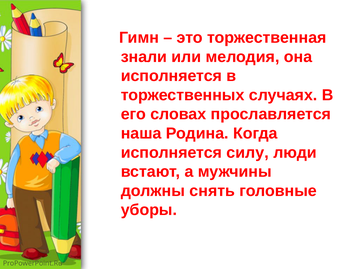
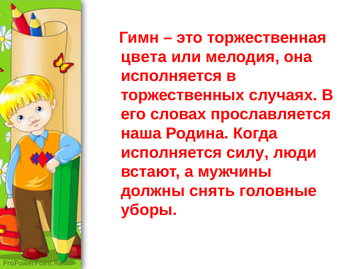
знали: знали -> цвета (144, 57)
